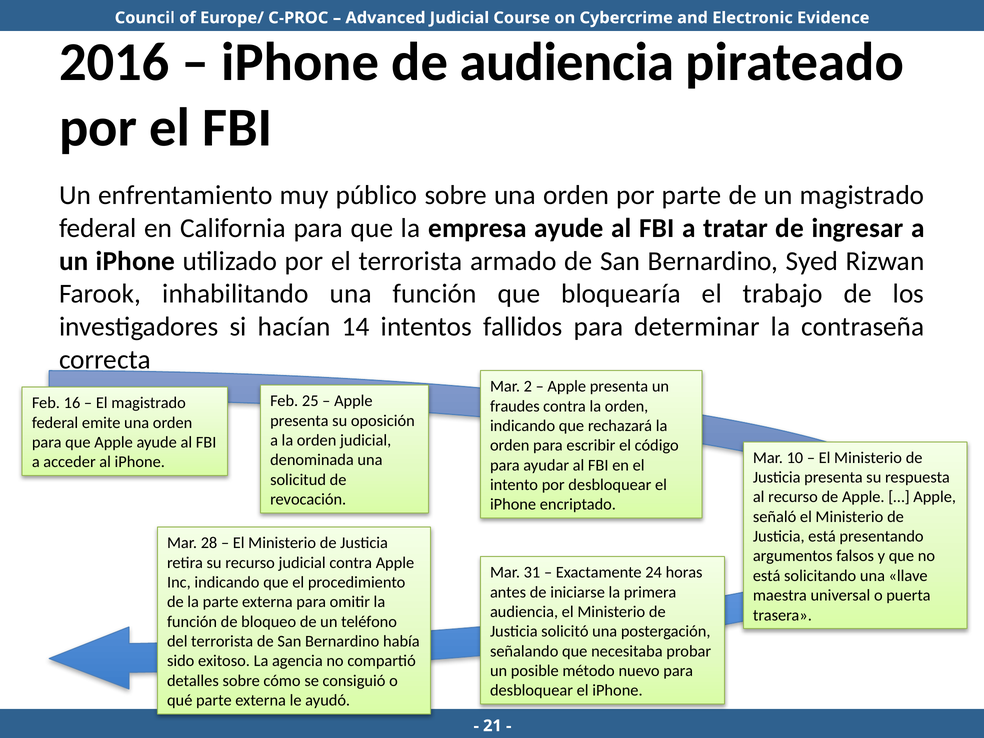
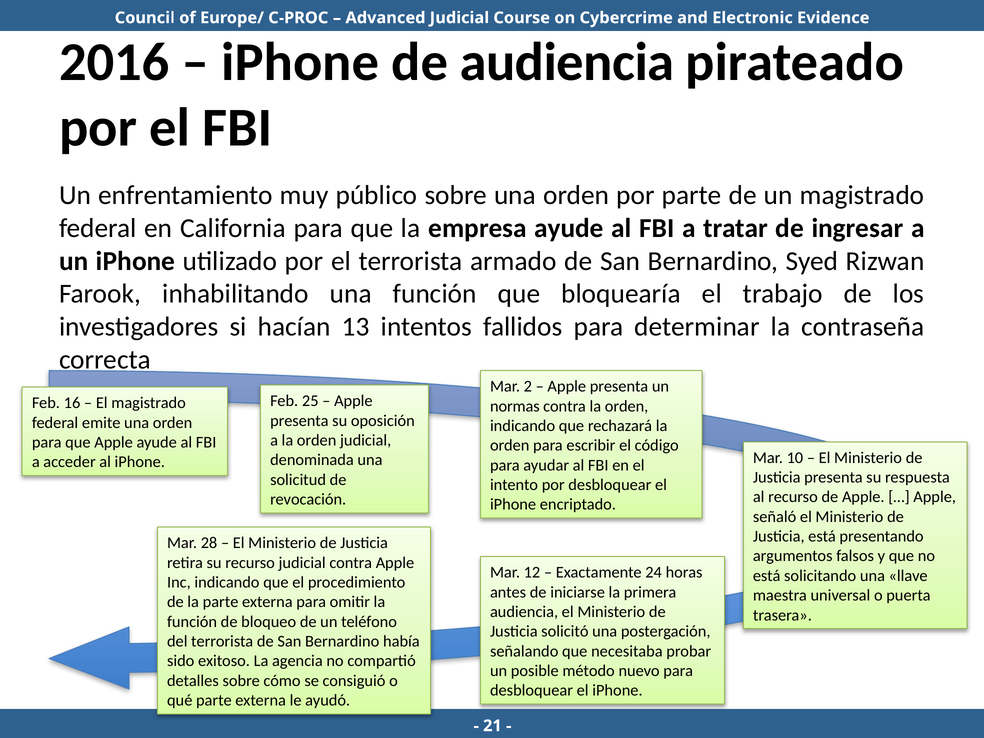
14: 14 -> 13 (356, 327)
fraudes: fraudes -> normas (515, 406)
31: 31 -> 12 (532, 572)
